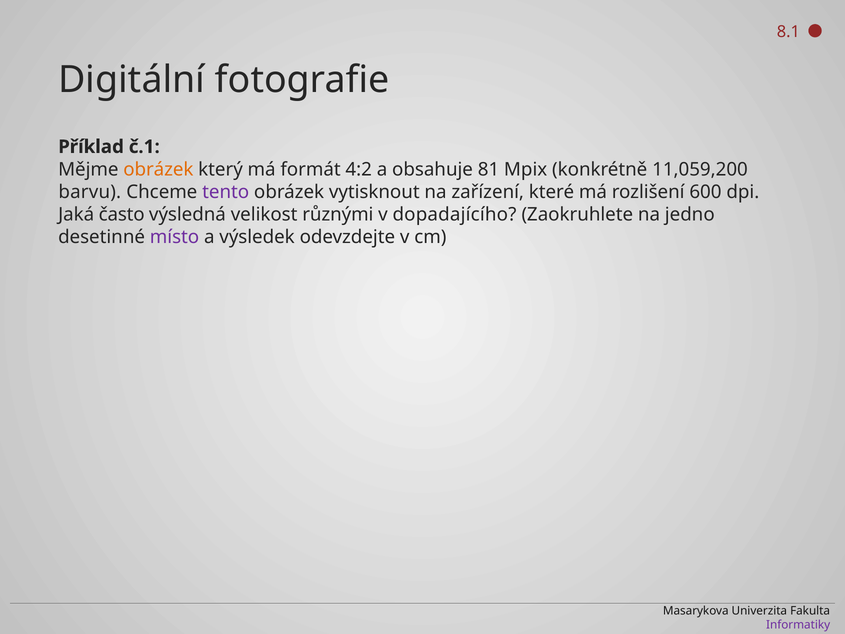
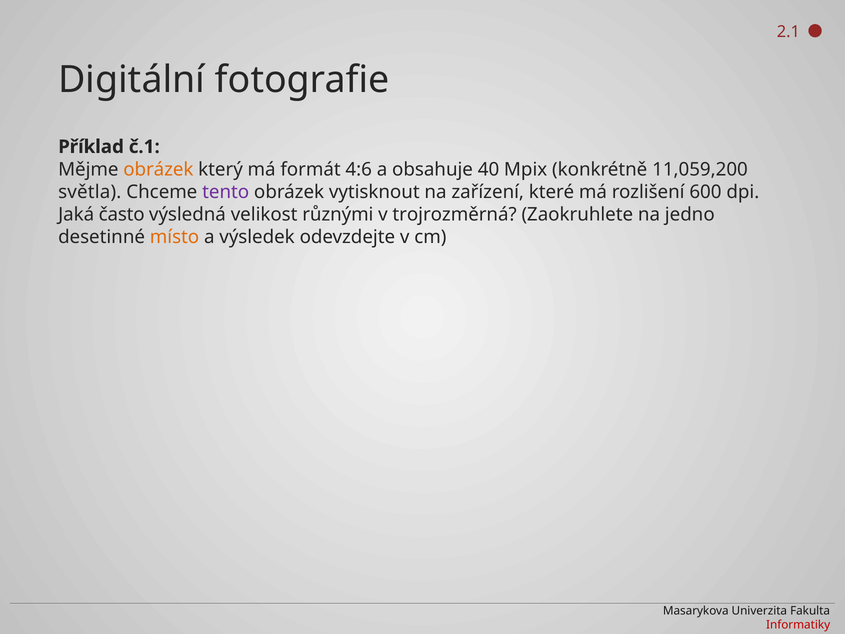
8.1: 8.1 -> 2.1 (788, 32)
4:2: 4:2 -> 4:6 (359, 169)
81: 81 -> 40 (489, 169)
barvu: barvu -> světla (90, 192)
dopadajícího: dopadajícího -> trojrozměrná (455, 214)
místo colour: purple -> orange (174, 237)
Informatiky colour: purple -> red (798, 625)
